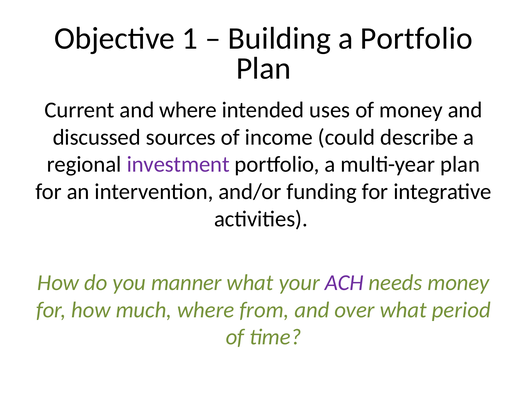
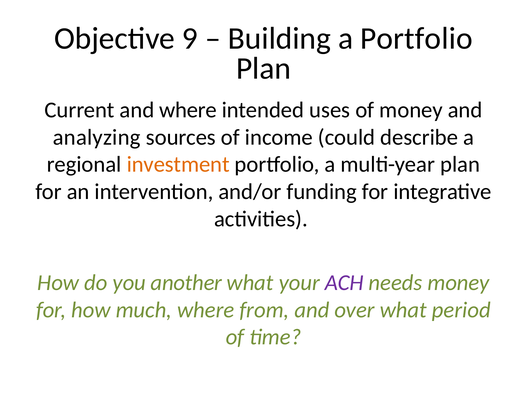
1: 1 -> 9 (190, 38)
discussed: discussed -> analyzing (97, 137)
investment colour: purple -> orange (178, 165)
manner: manner -> another (186, 283)
